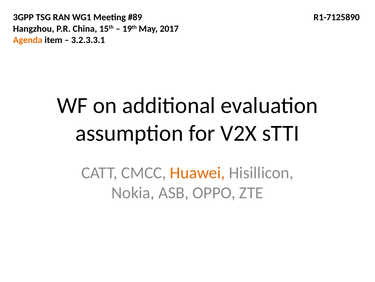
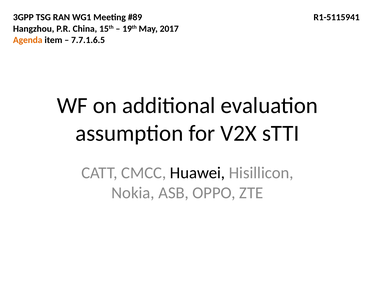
R1-7125890: R1-7125890 -> R1-5115941 (337, 17)
3.2.3.3.1: 3.2.3.3.1 -> 7.7.1.6.5 (88, 40)
Huawei colour: orange -> black (198, 172)
